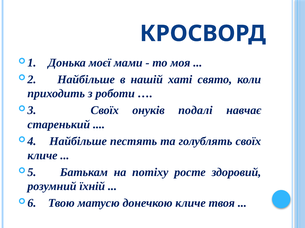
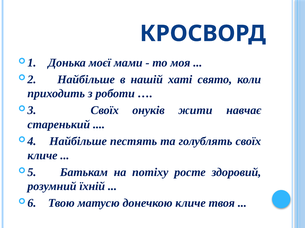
подалі: подалі -> жити (195, 111)
